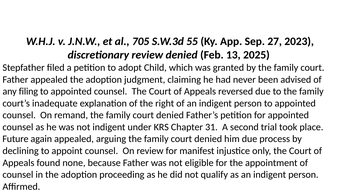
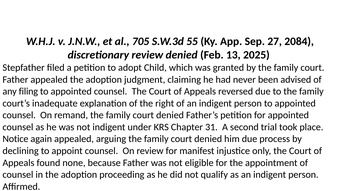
2023: 2023 -> 2084 (299, 41)
Future: Future -> Notice (15, 139)
